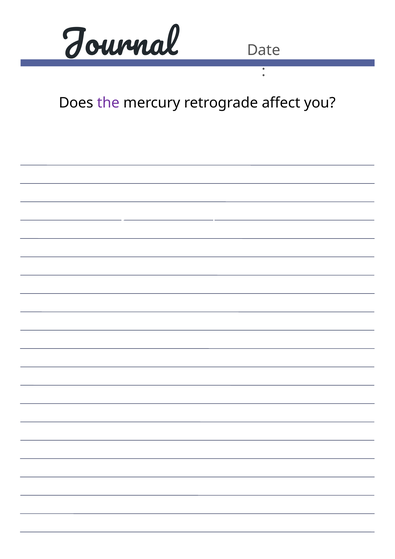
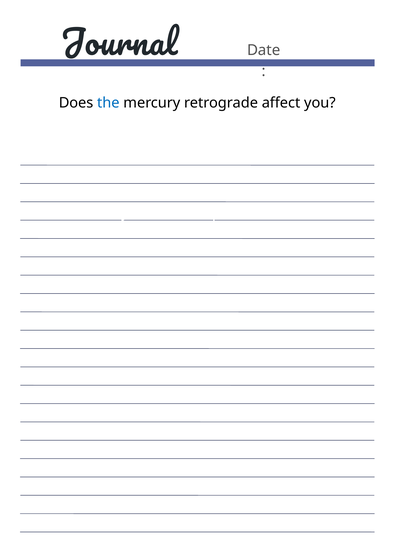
the colour: purple -> blue (108, 103)
